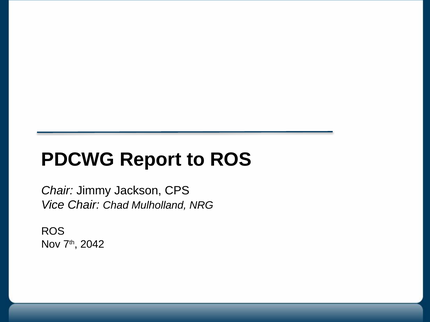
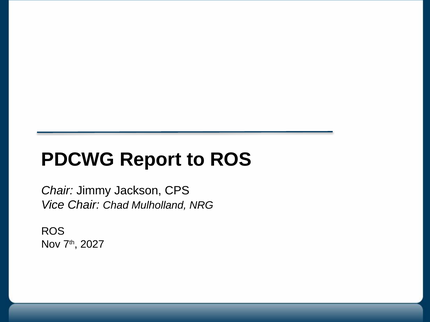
2042: 2042 -> 2027 (92, 245)
